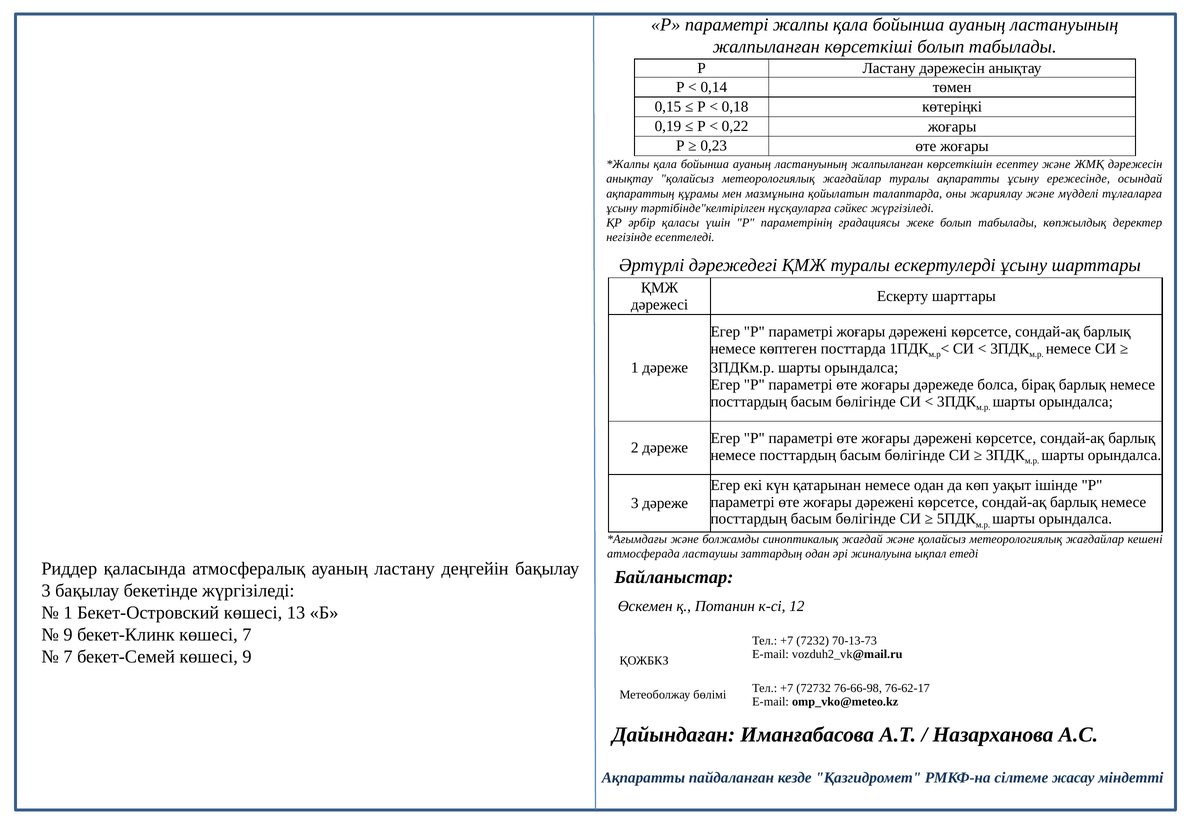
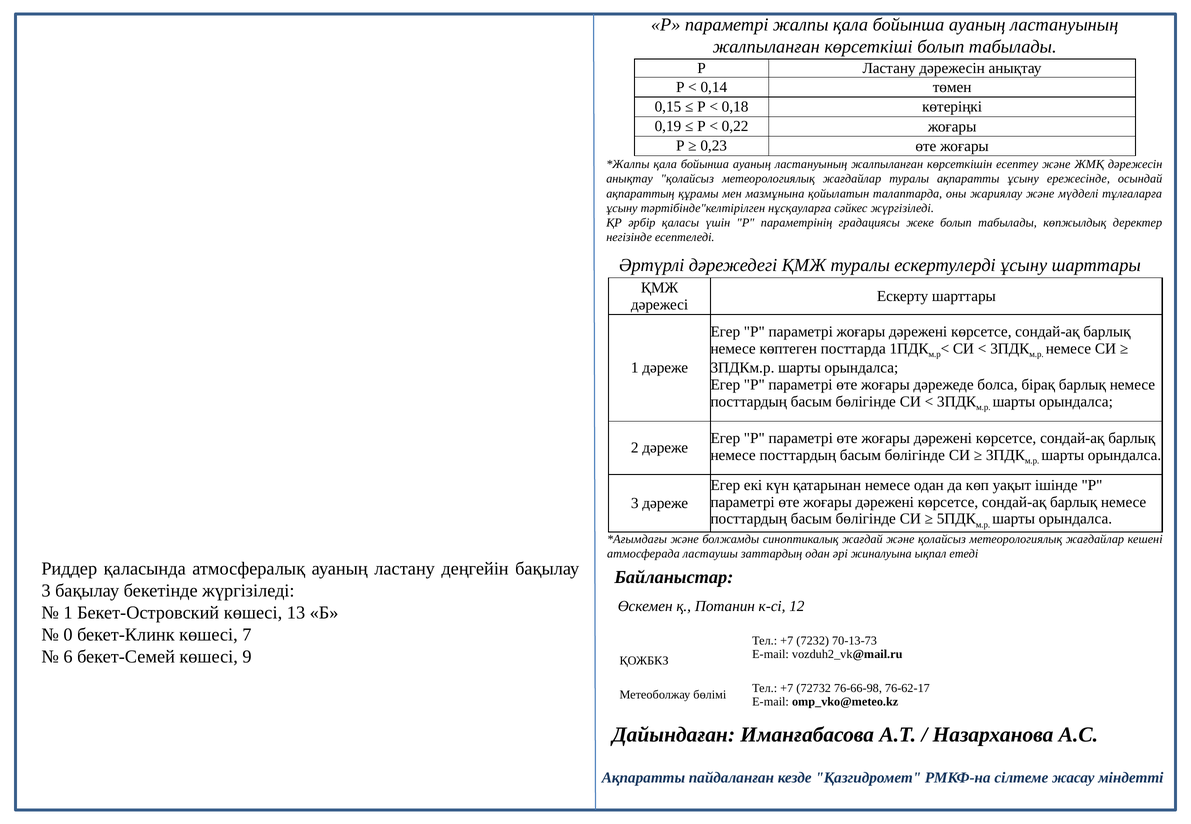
9: 9 -> 0 (68, 635)
7: 7 -> 6 (68, 657)
